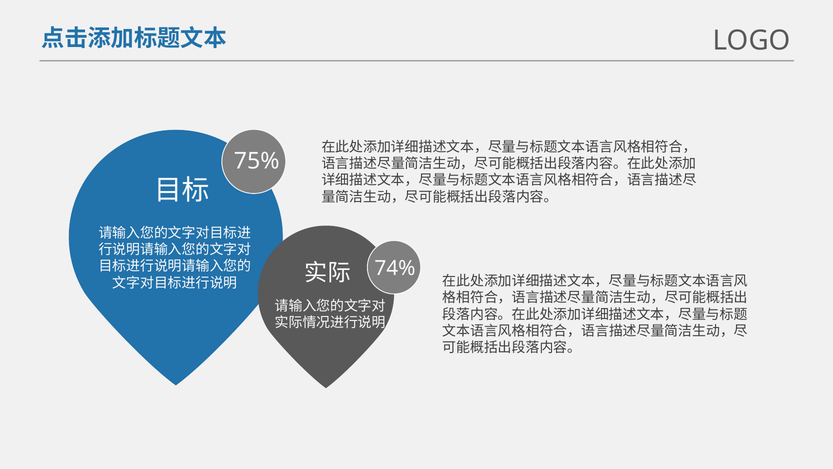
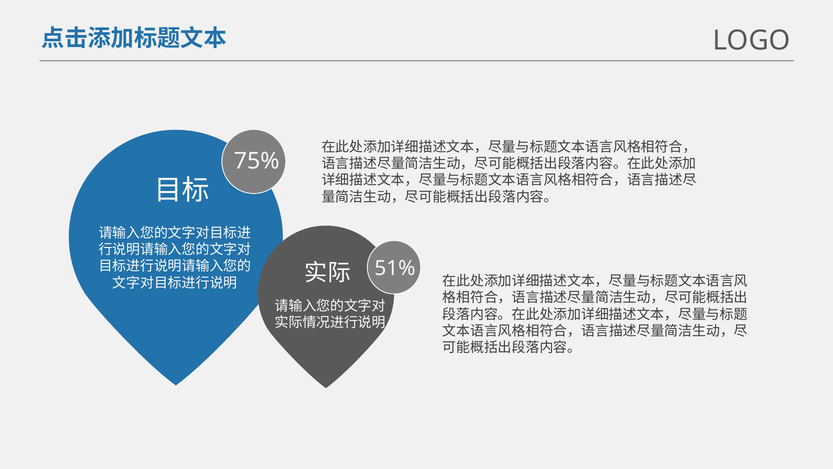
74%: 74% -> 51% (395, 268)
